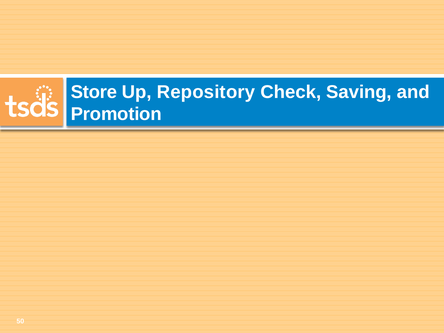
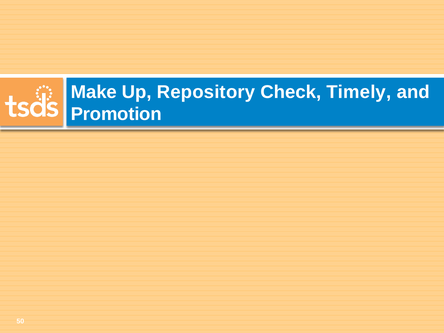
Store: Store -> Make (94, 92)
Saving: Saving -> Timely (359, 92)
